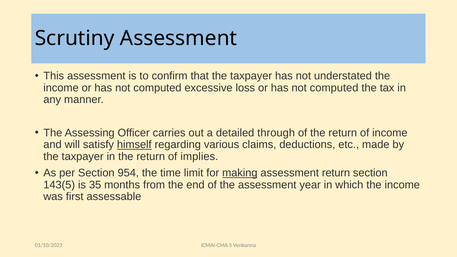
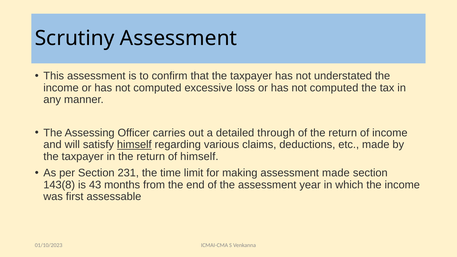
of implies: implies -> himself (199, 156)
954: 954 -> 231 (128, 173)
making underline: present -> none (240, 173)
assessment return: return -> made (336, 173)
143(5: 143(5 -> 143(8 (59, 185)
35: 35 -> 43 (95, 185)
